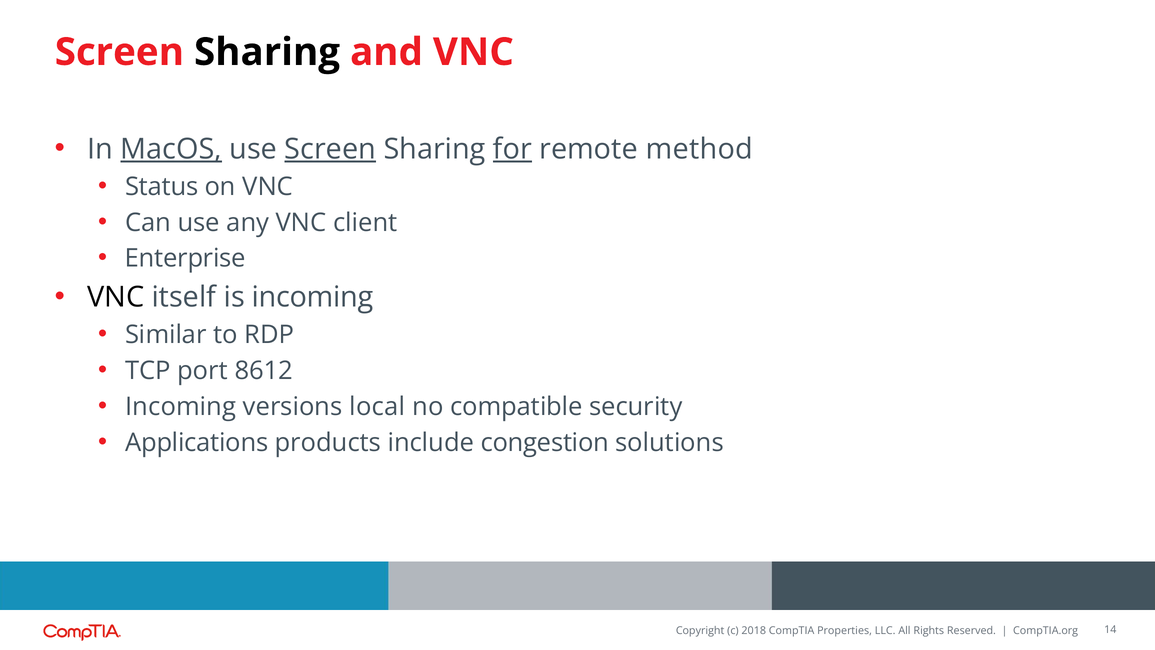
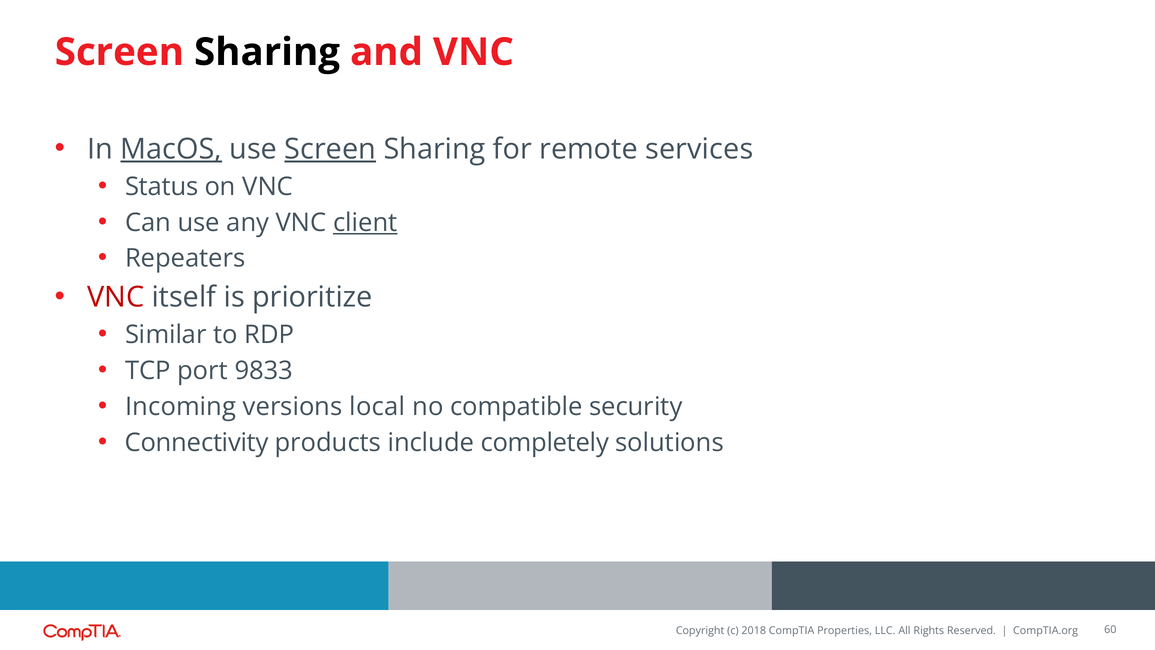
for underline: present -> none (512, 149)
method: method -> services (699, 149)
client underline: none -> present (365, 222)
Enterprise: Enterprise -> Repeaters (185, 258)
VNC colour: black -> red (116, 297)
is incoming: incoming -> prioritize (312, 297)
8612: 8612 -> 9833 (264, 371)
Applications: Applications -> Connectivity (197, 443)
congestion: congestion -> completely (545, 443)
14: 14 -> 60 (1110, 629)
